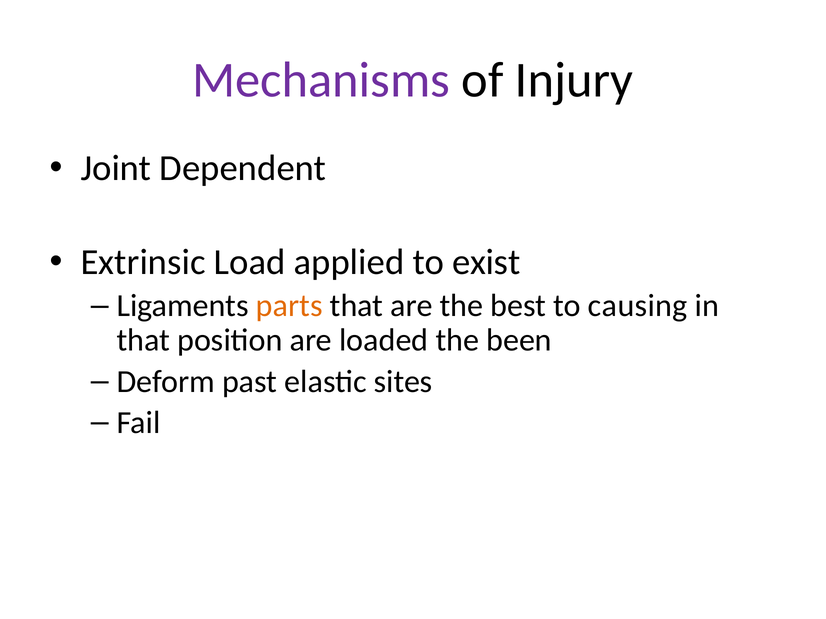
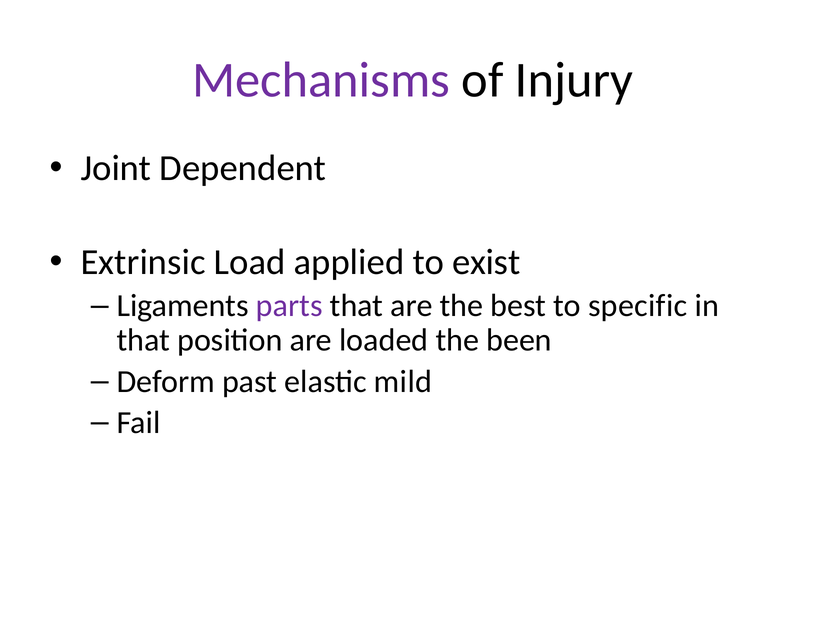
parts colour: orange -> purple (289, 306)
causing: causing -> specific (638, 306)
sites: sites -> mild (403, 382)
